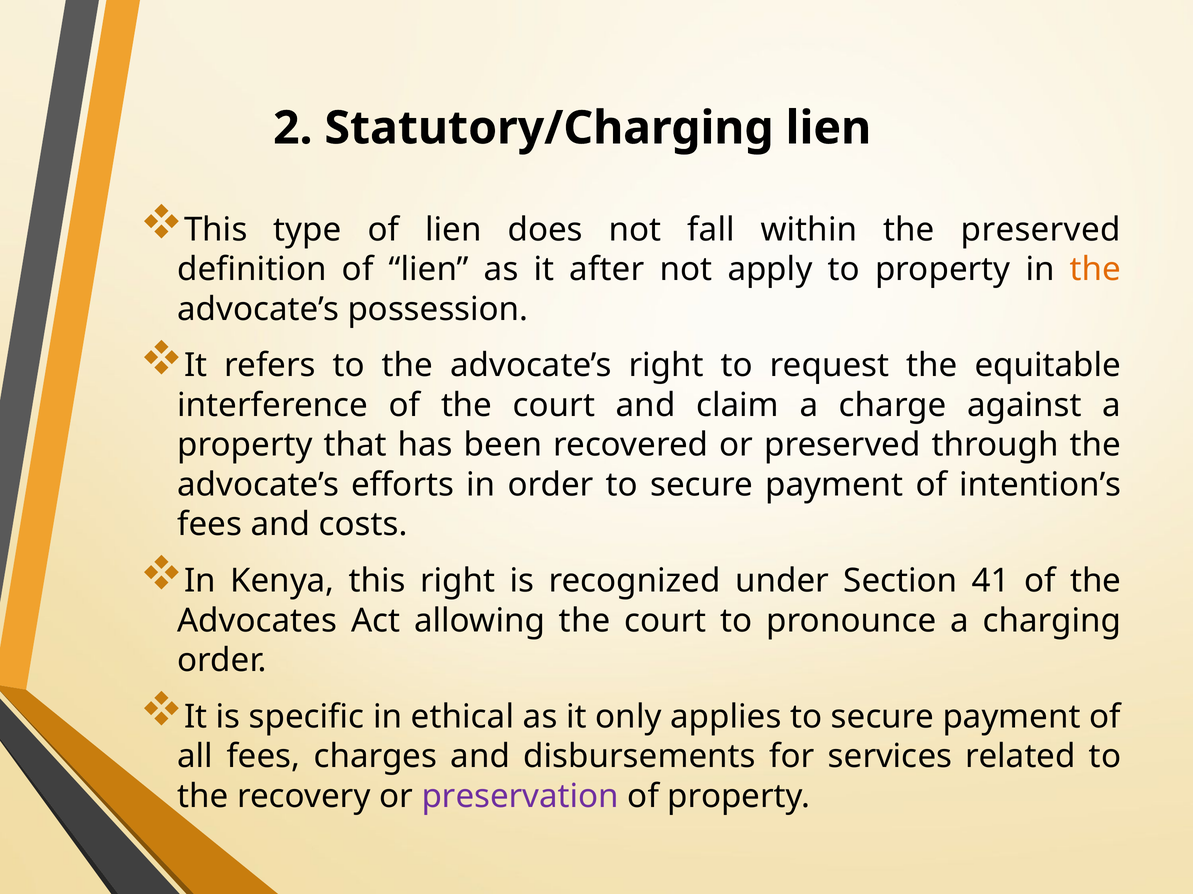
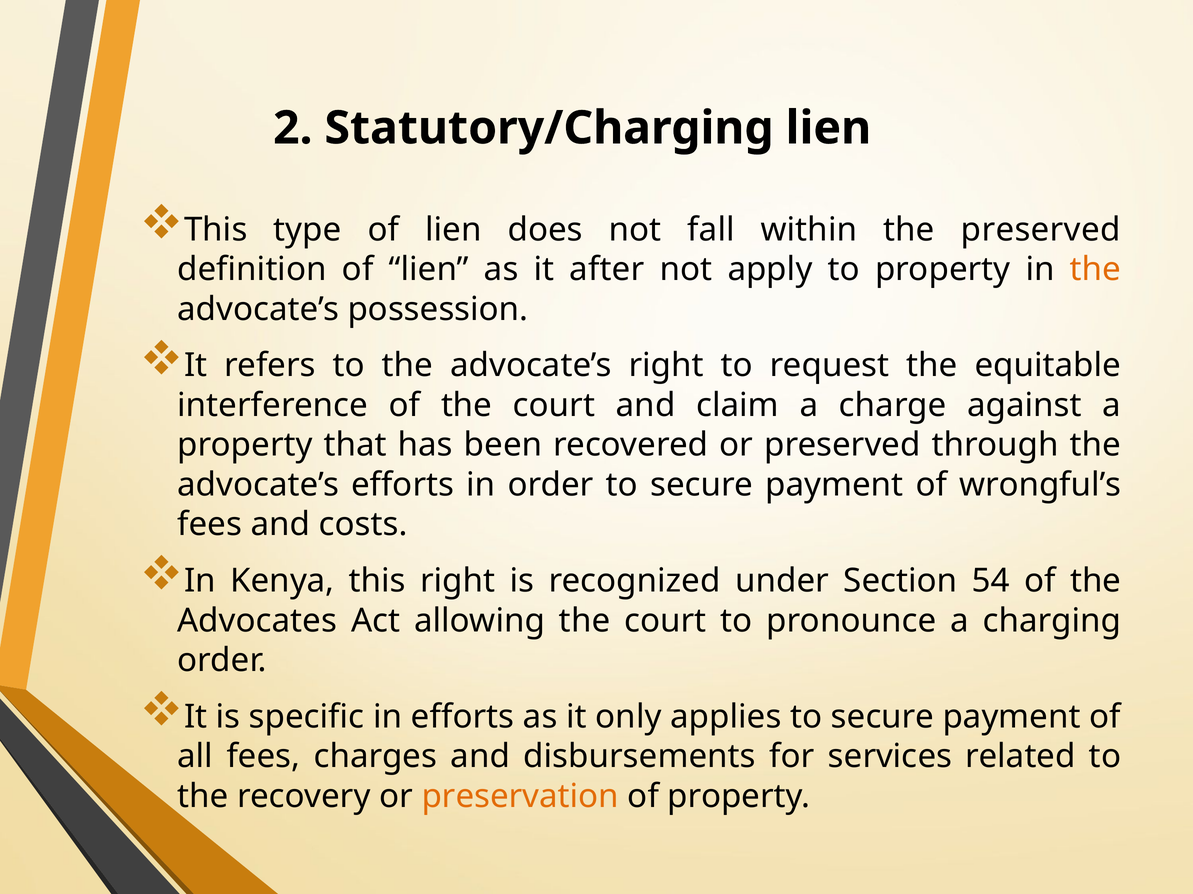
intention’s: intention’s -> wrongful’s (1040, 485)
41: 41 -> 54 (991, 581)
in ethical: ethical -> efforts (463, 717)
preservation colour: purple -> orange (520, 797)
